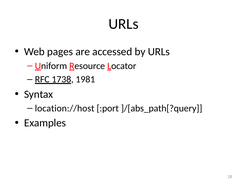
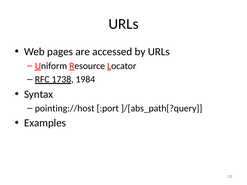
1981: 1981 -> 1984 (85, 79)
location://host: location://host -> pointing://host (65, 108)
